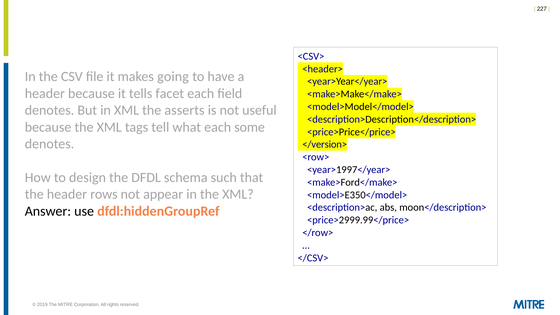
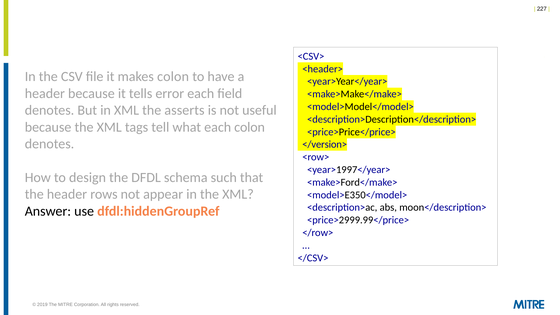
makes going: going -> colon (173, 77)
facet: facet -> error (170, 93)
each some: some -> colon (250, 127)
